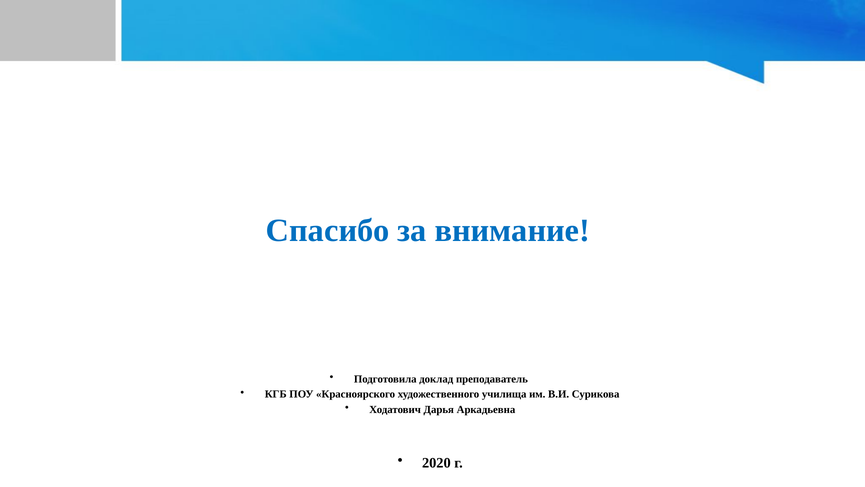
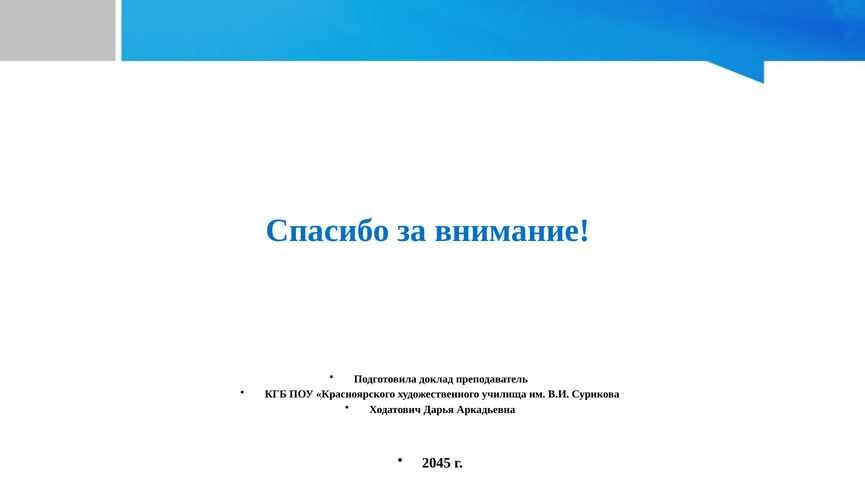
2020: 2020 -> 2045 (436, 463)
